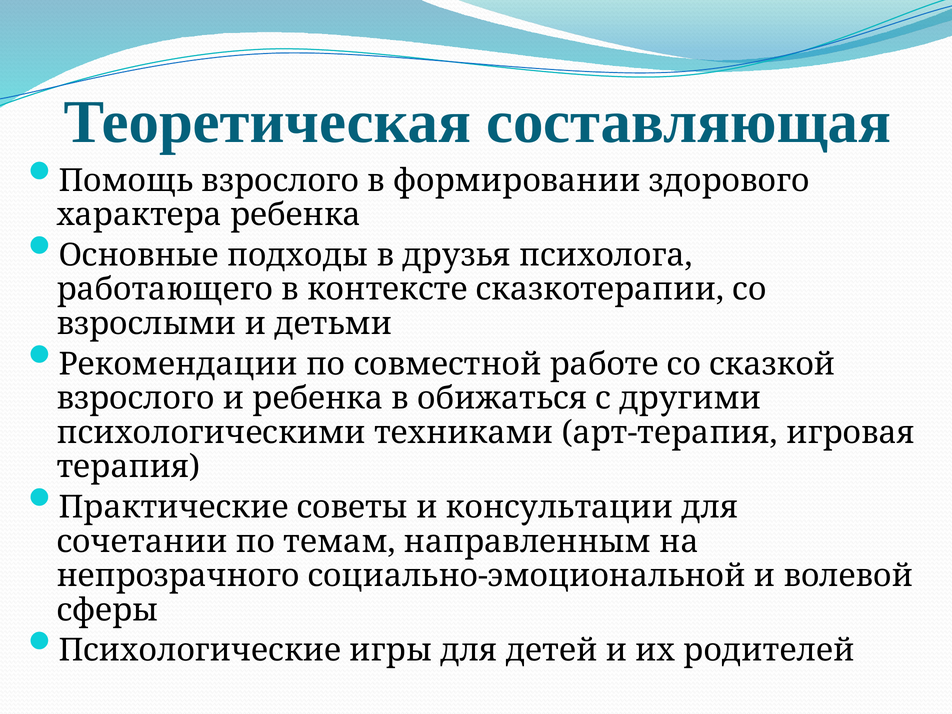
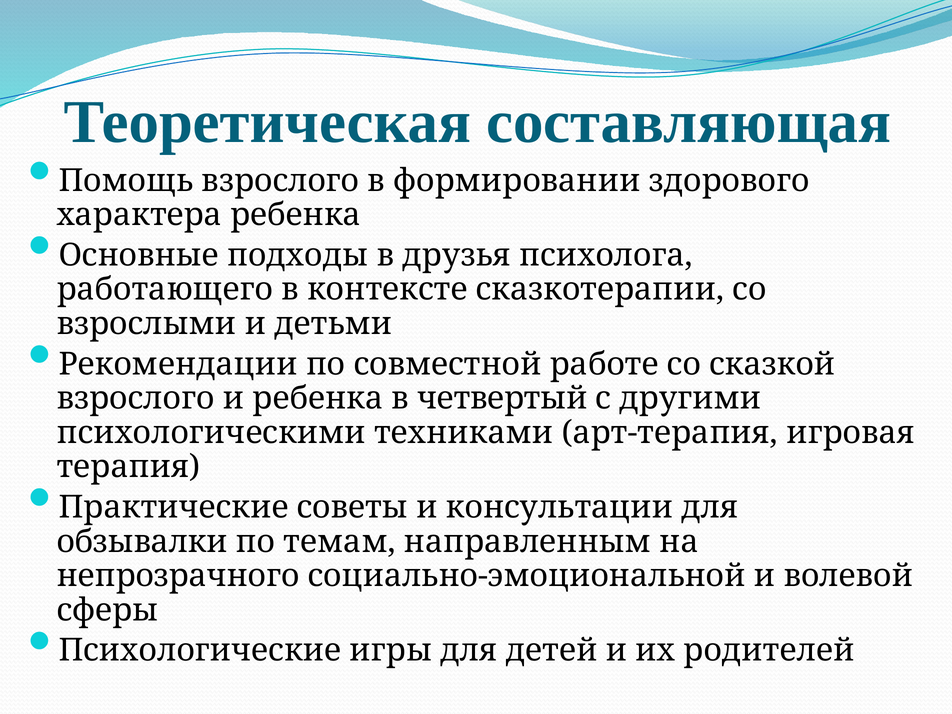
обижаться: обижаться -> четвертый (502, 398)
сочетании: сочетании -> обзывалки (142, 542)
